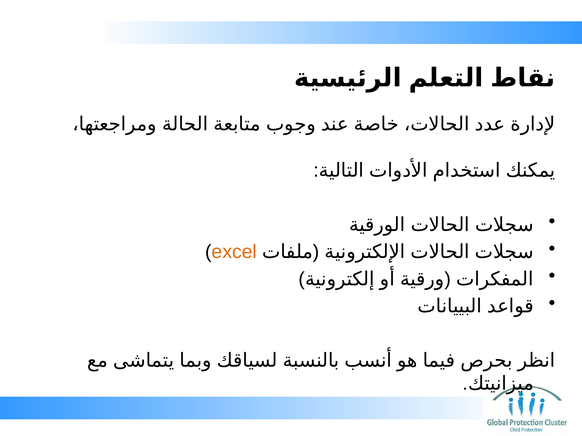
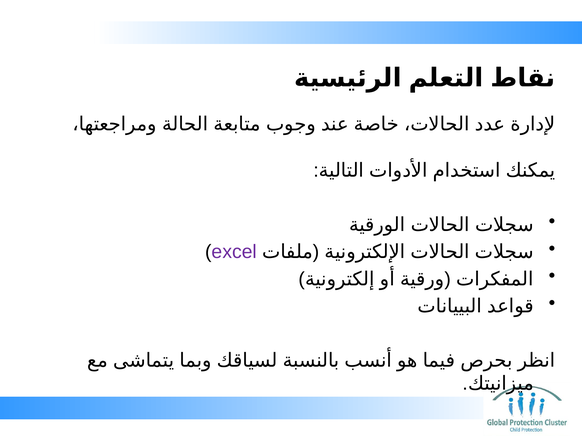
excel colour: orange -> purple (234, 252)
